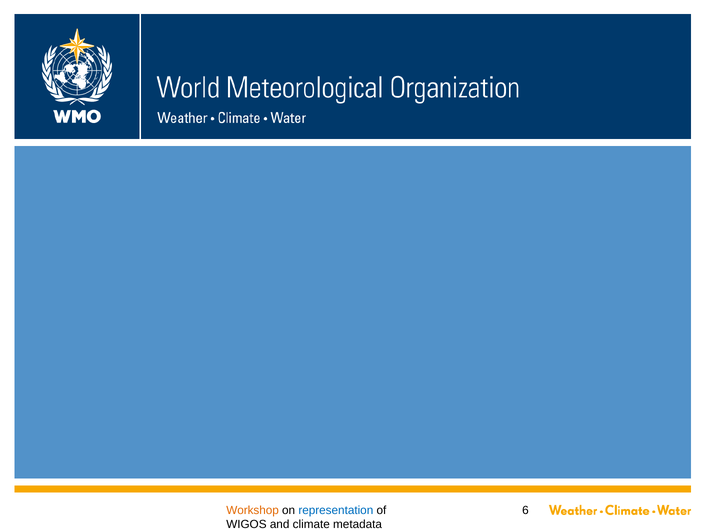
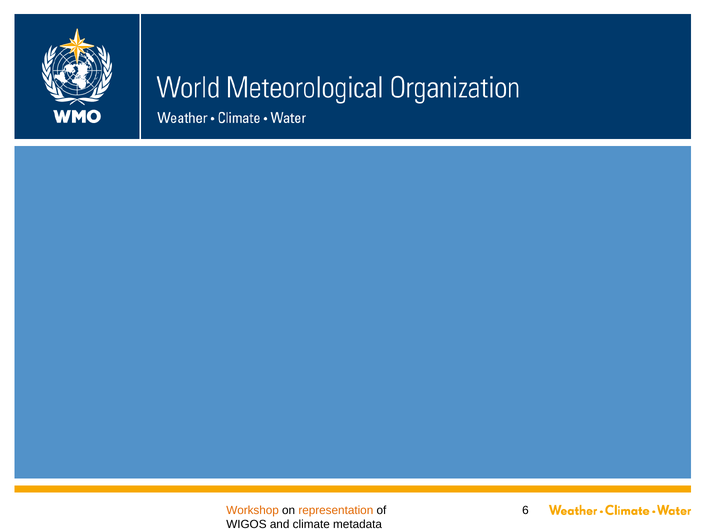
representation colour: blue -> orange (336, 510)
